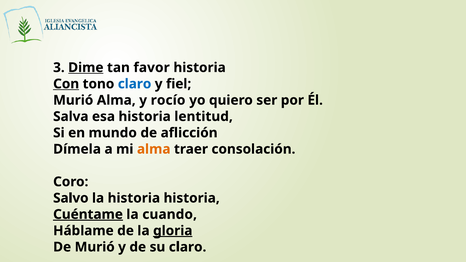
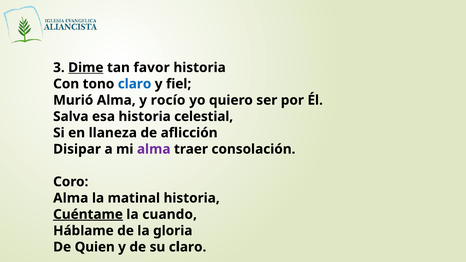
Con underline: present -> none (66, 84)
lentitud: lentitud -> celestial (204, 117)
mundo: mundo -> llaneza (113, 133)
Dímela: Dímela -> Disipar (77, 149)
alma colour: orange -> purple (154, 149)
Salvo: Salvo -> Alma (71, 198)
la historia: historia -> matinal (134, 198)
gloria underline: present -> none (173, 231)
De Murió: Murió -> Quien (95, 247)
